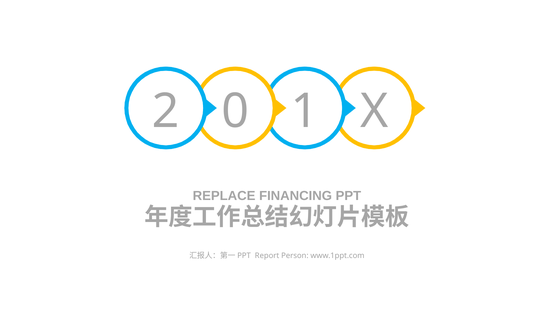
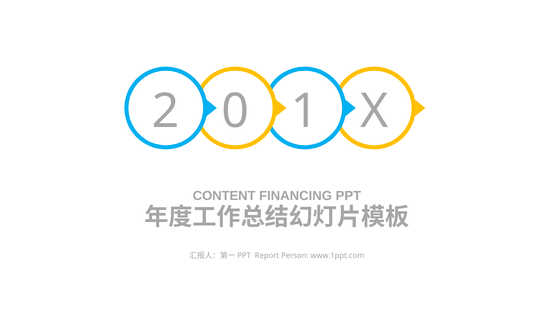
REPLACE: REPLACE -> CONTENT (224, 196)
